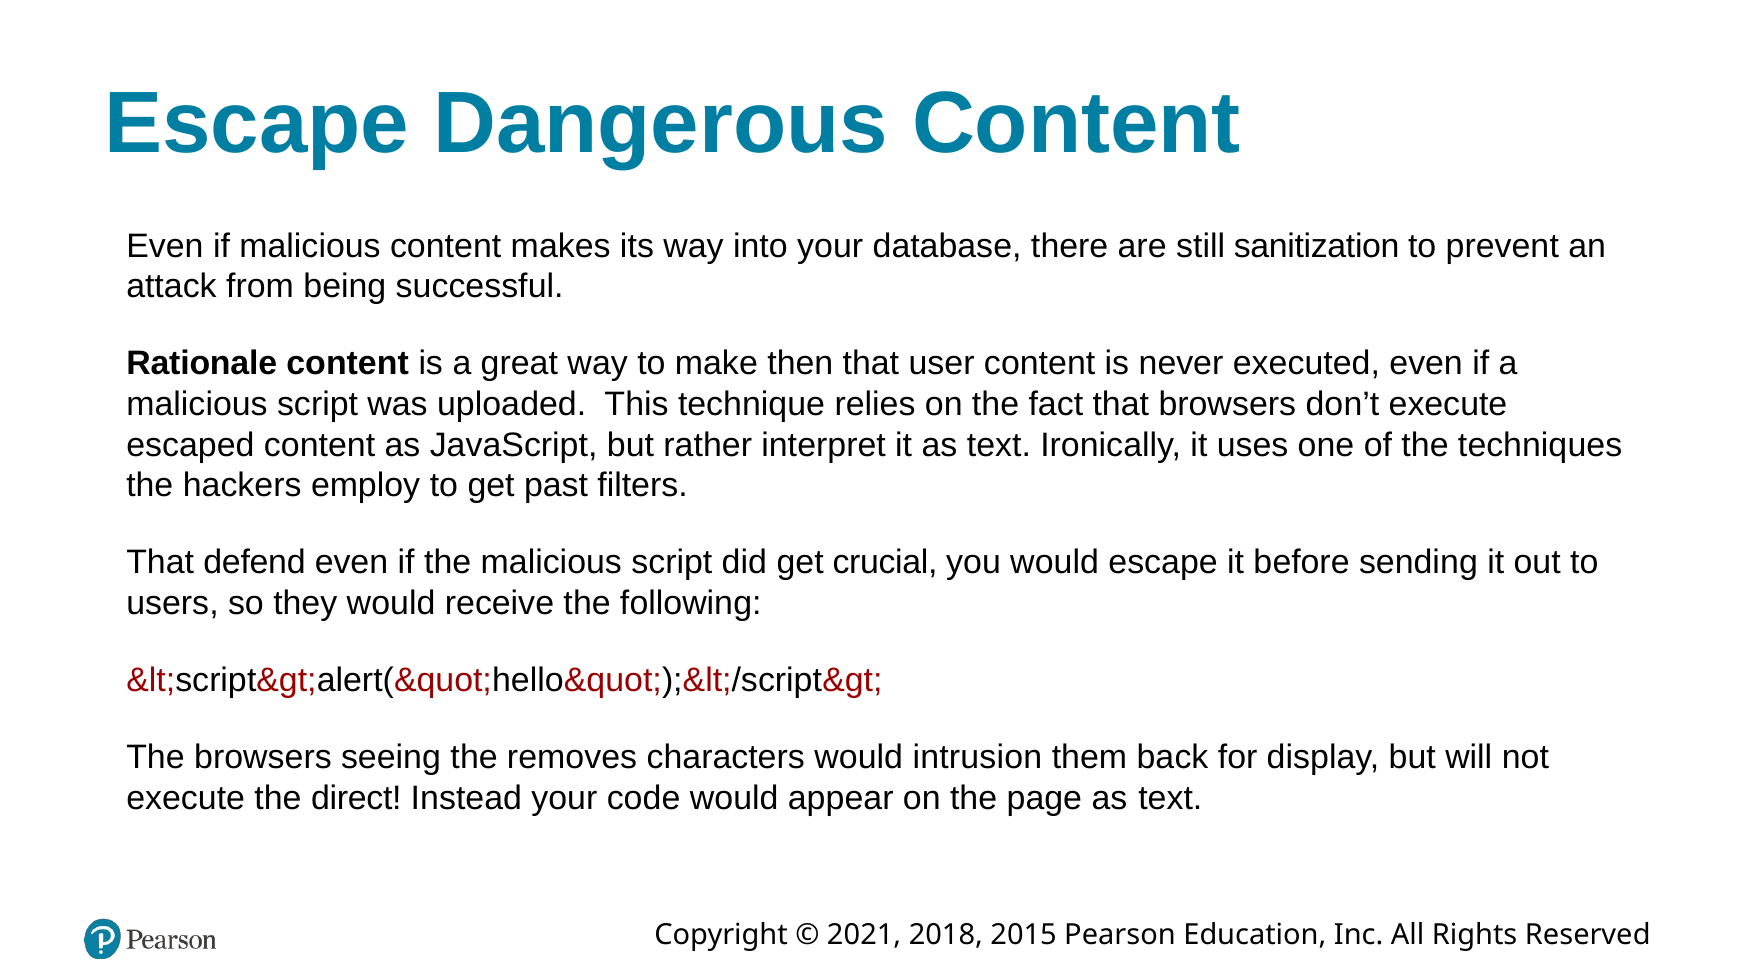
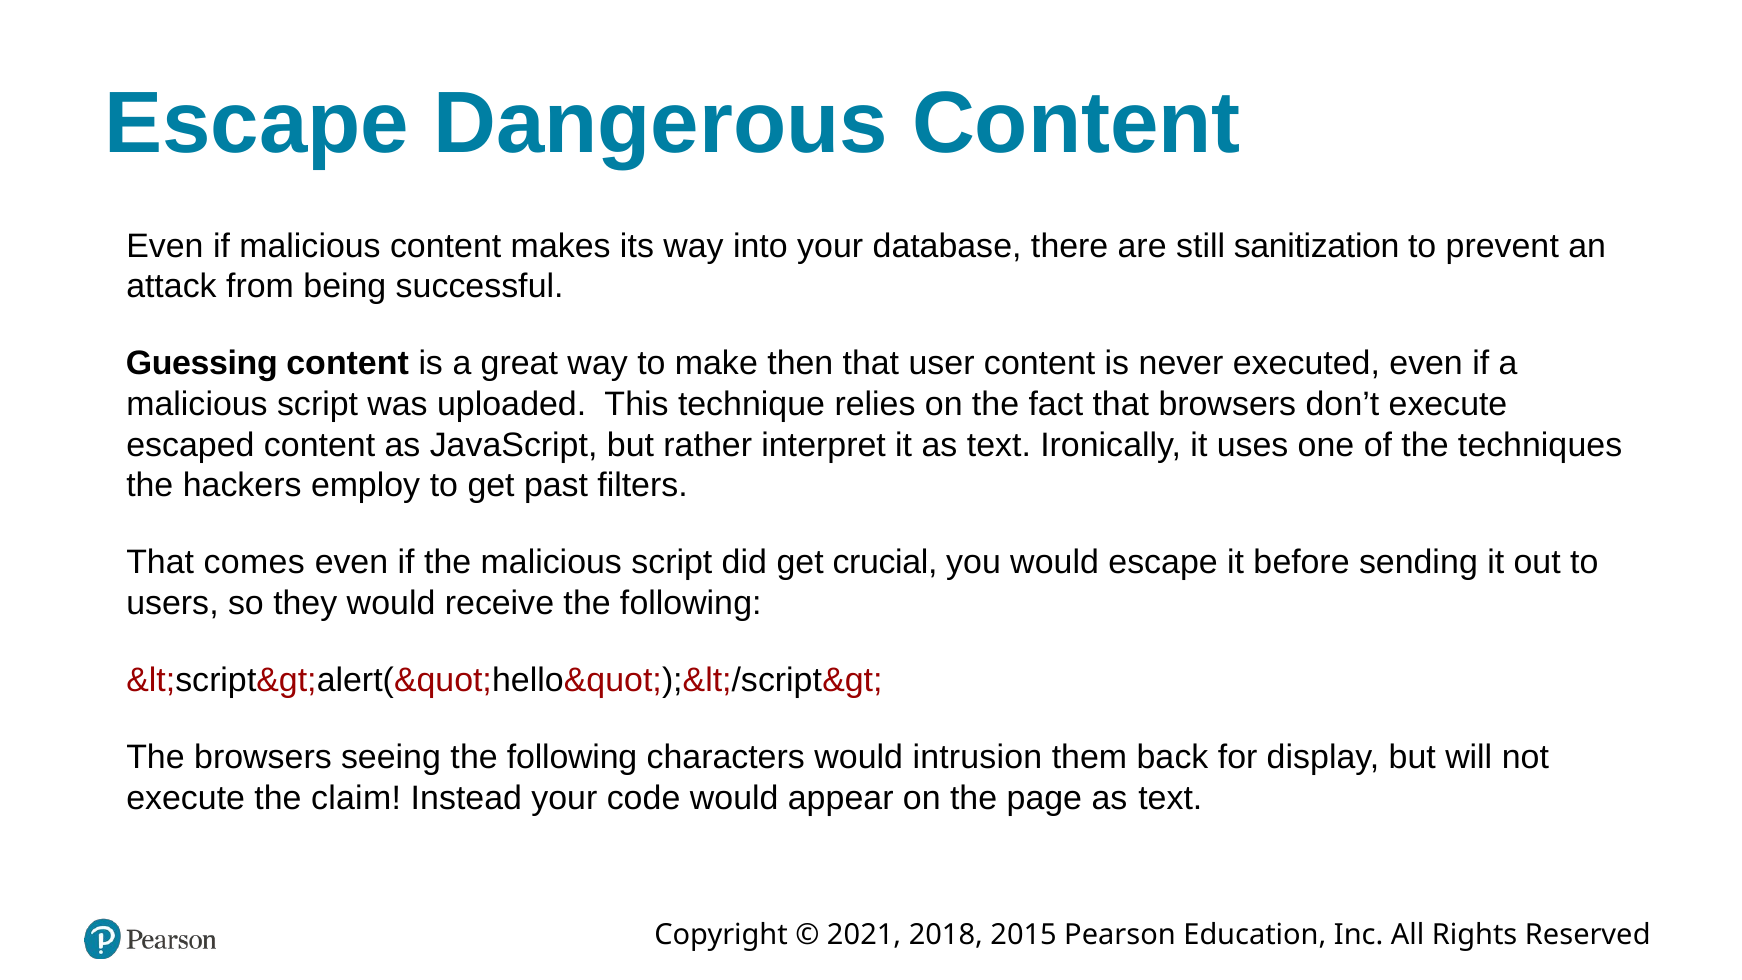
Rationale: Rationale -> Guessing (202, 364)
defend: defend -> comes (254, 563)
seeing the removes: removes -> following (572, 757)
direct: direct -> claim (356, 798)
